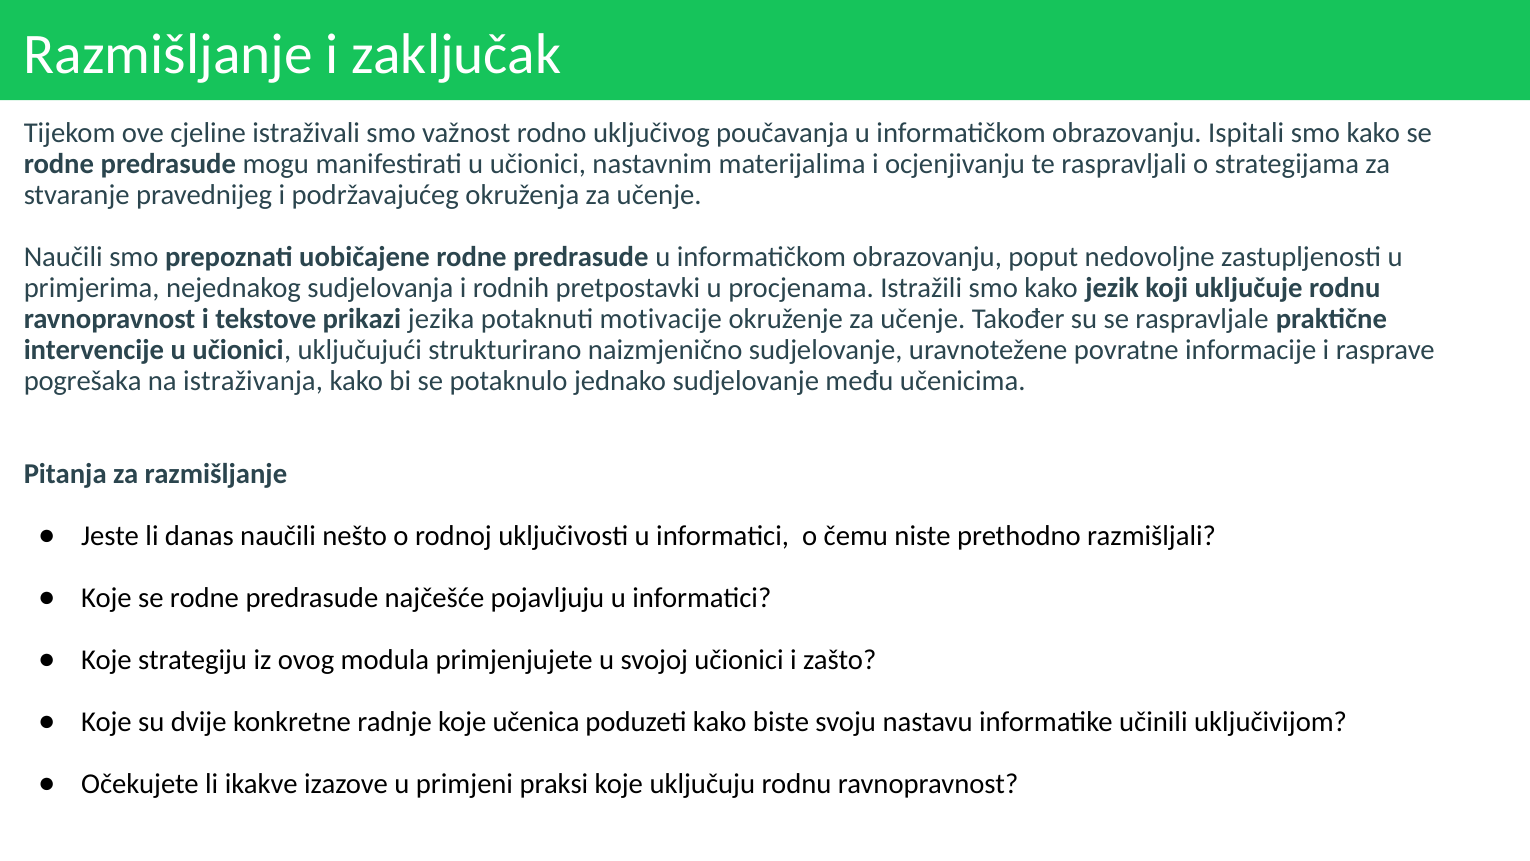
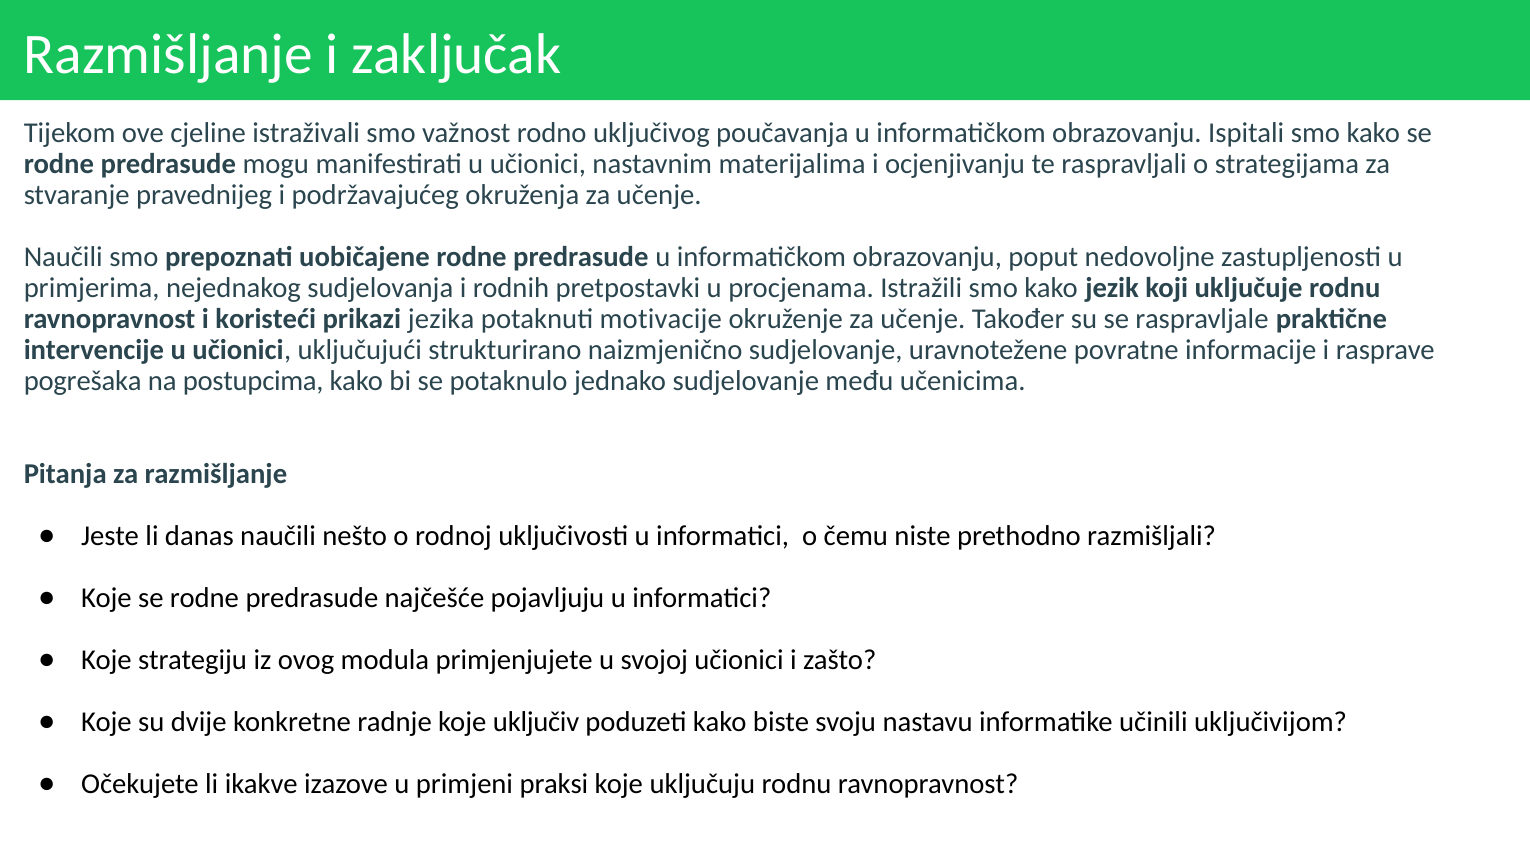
tekstove: tekstove -> koristeći (266, 319)
istraživanja: istraživanja -> postupcima (253, 381)
učenica: učenica -> uključiv (536, 722)
